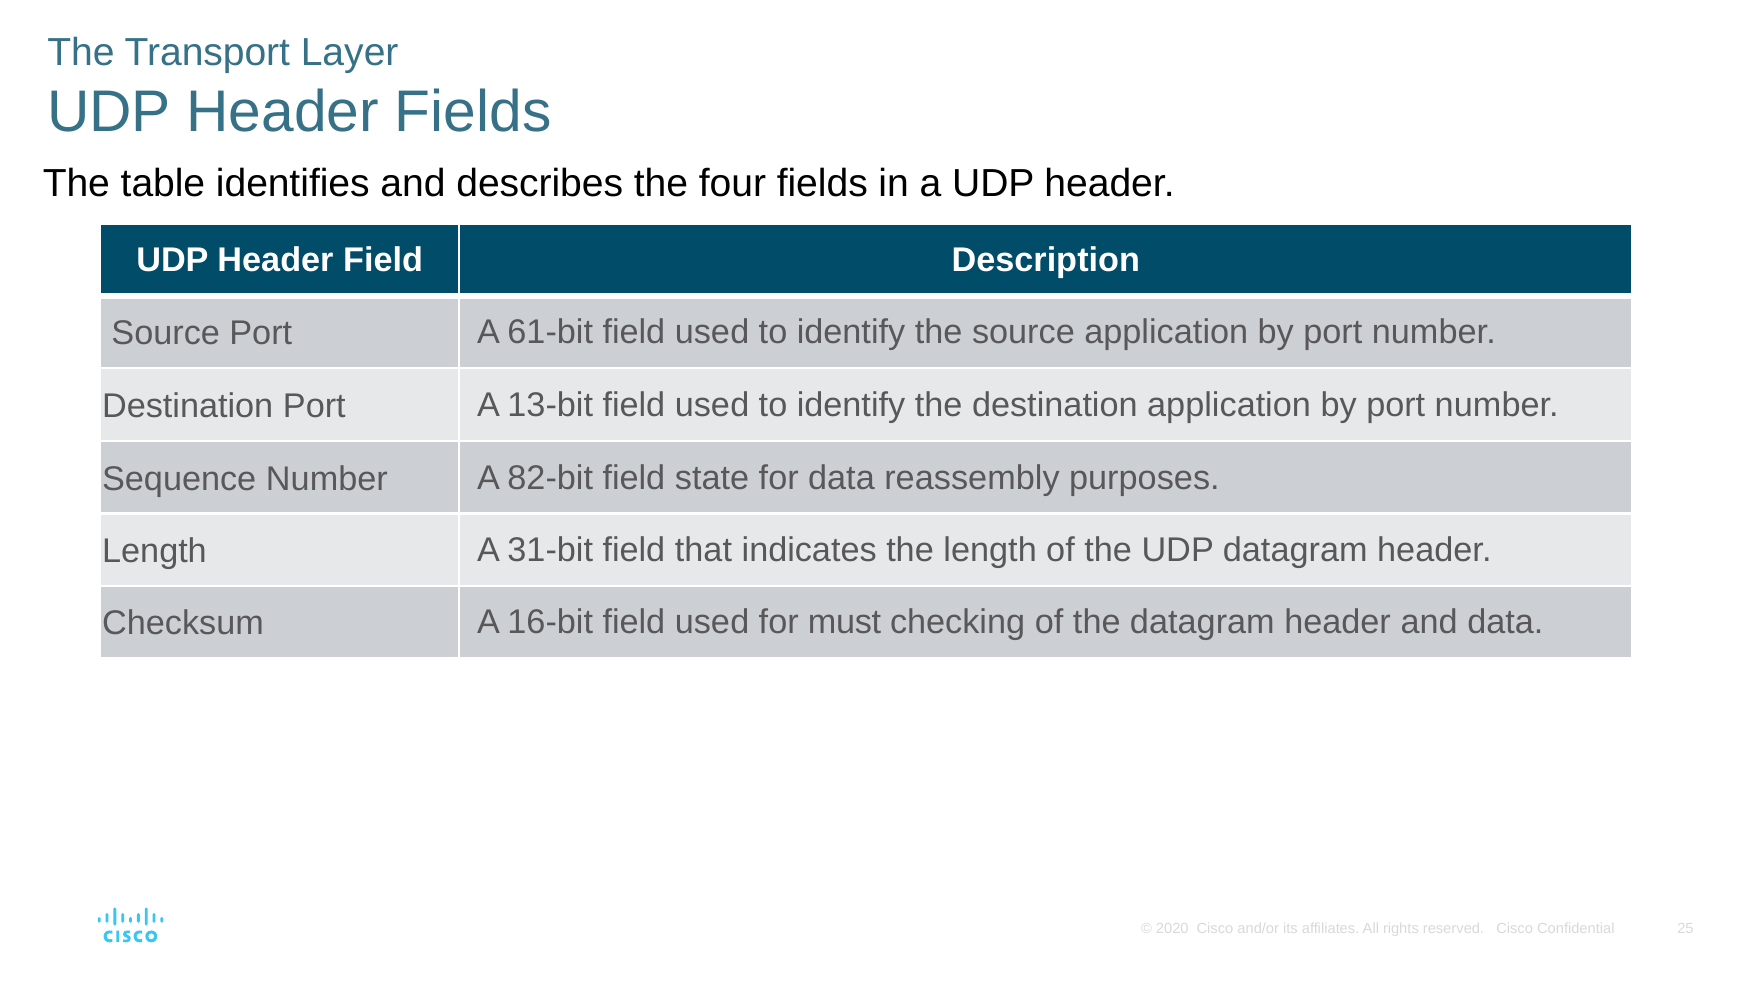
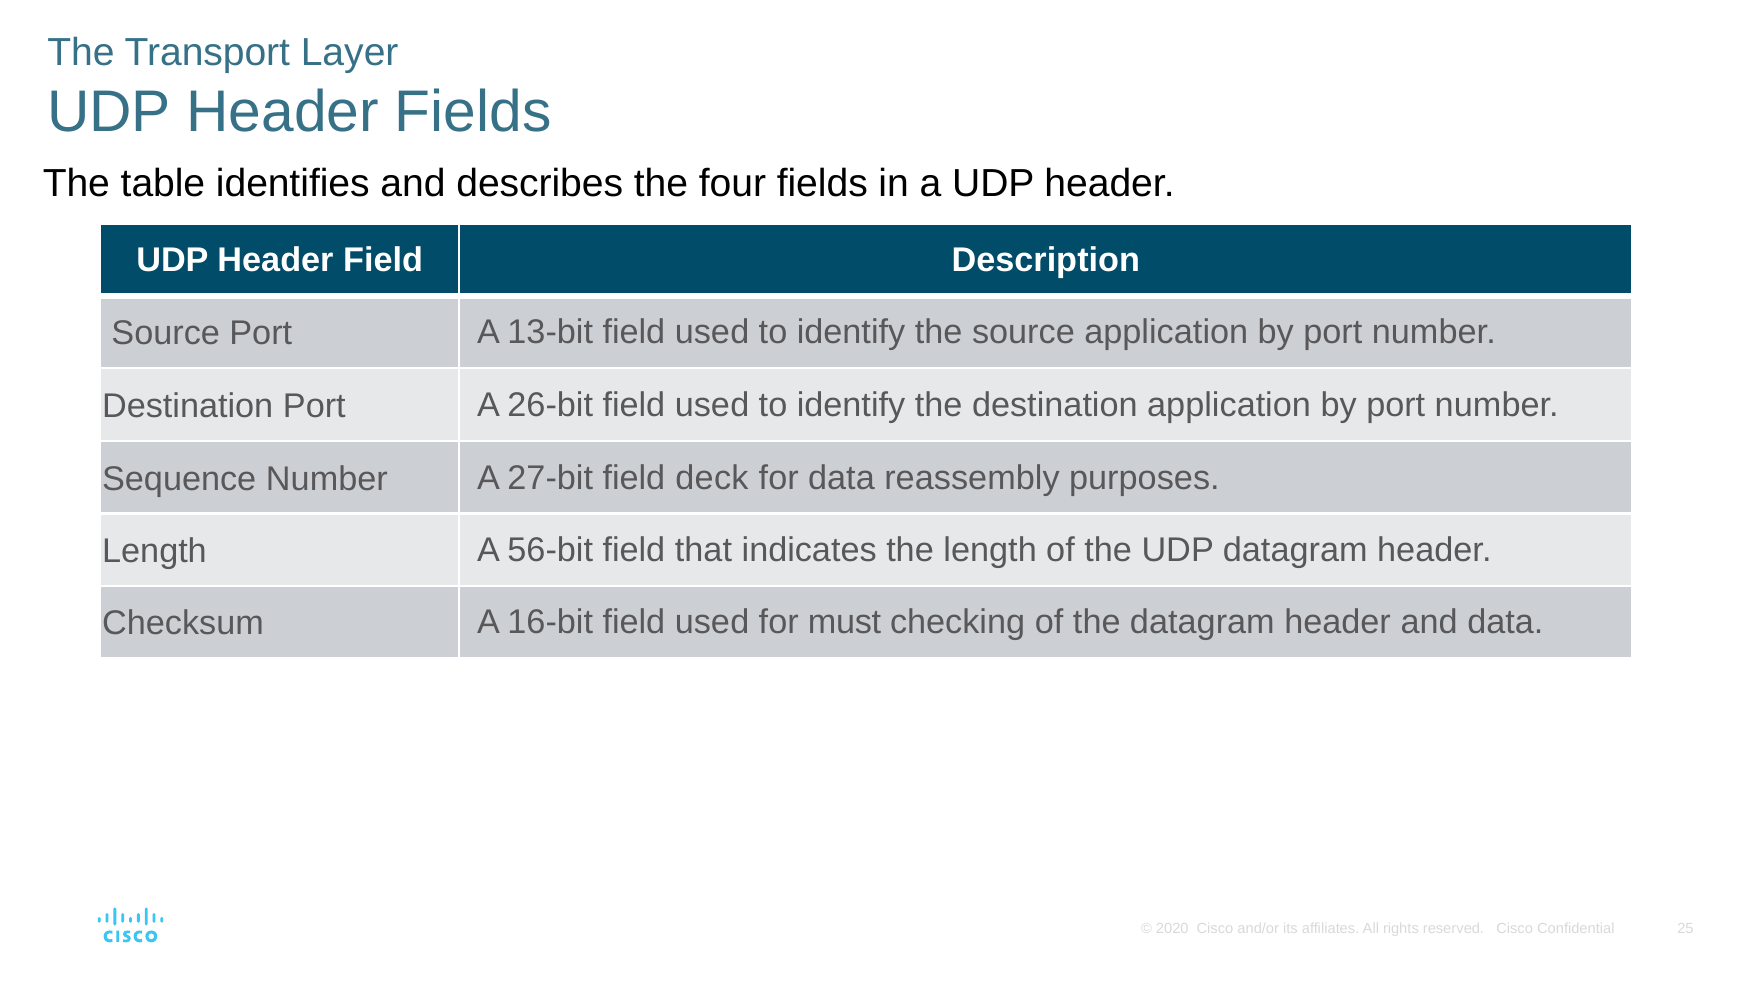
61-bit: 61-bit -> 13-bit (550, 333)
13-bit: 13-bit -> 26-bit (550, 405)
82-bit: 82-bit -> 27-bit (550, 478)
state: state -> deck (712, 478)
31-bit: 31-bit -> 56-bit (550, 550)
